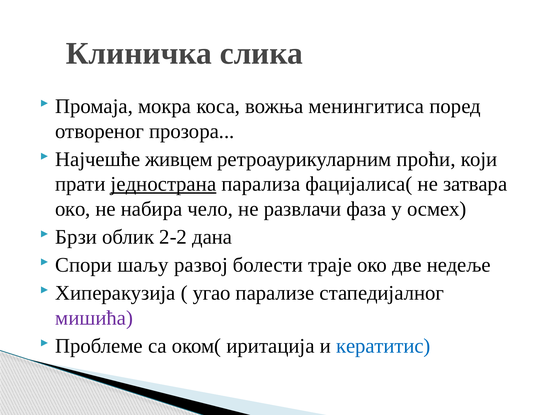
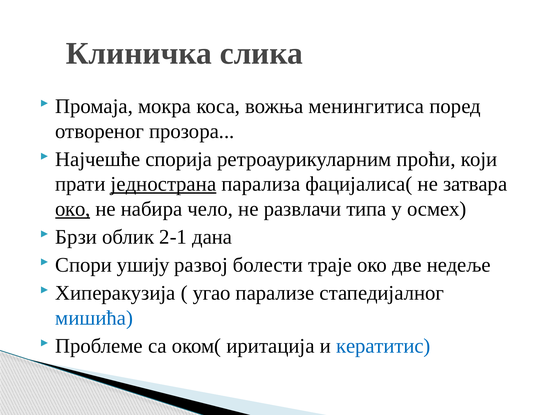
живцем: живцем -> спорија (179, 159)
око underline: none -> present (73, 209)
фаза: фаза -> типа (366, 209)
2-2: 2-2 -> 2-1 (173, 237)
шаљу: шаљу -> ушију (143, 265)
мишића colour: purple -> blue (94, 318)
